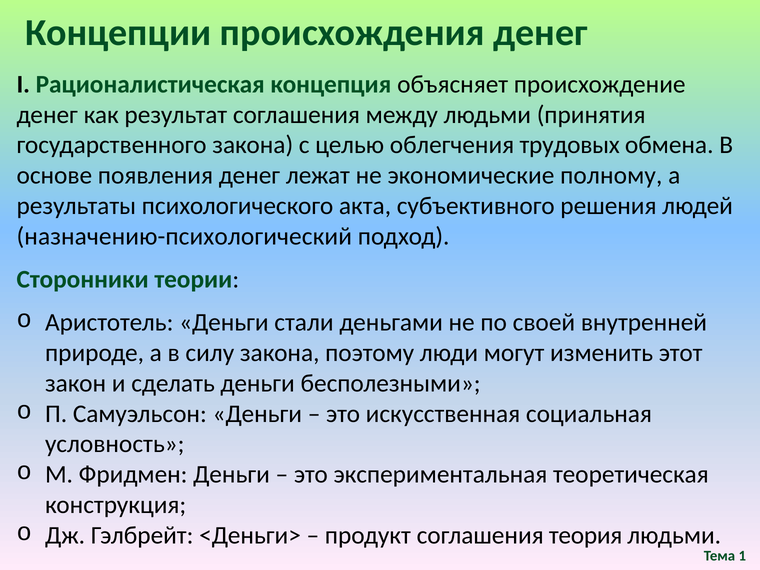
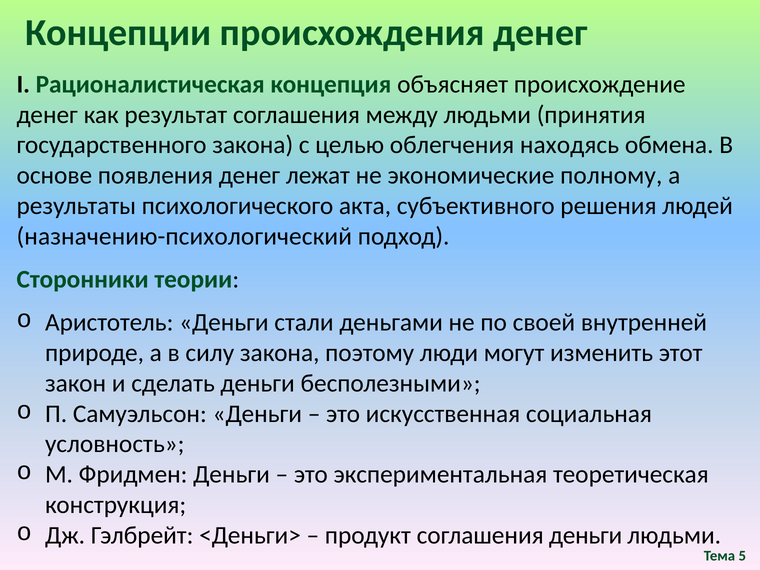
трудовых: трудовых -> находясь (570, 145)
соглашения теория: теория -> деньги (586, 535)
1: 1 -> 5 (742, 556)
